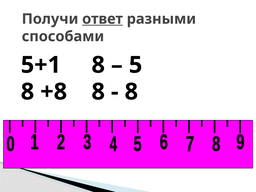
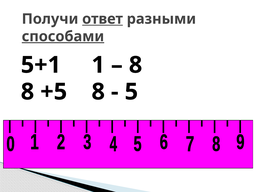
способами underline: none -> present (63, 36)
5+1 8: 8 -> 1 (98, 65)
5: 5 -> 8 (136, 65)
+8: +8 -> +5 (54, 92)
8: 8 -> 5 (131, 92)
